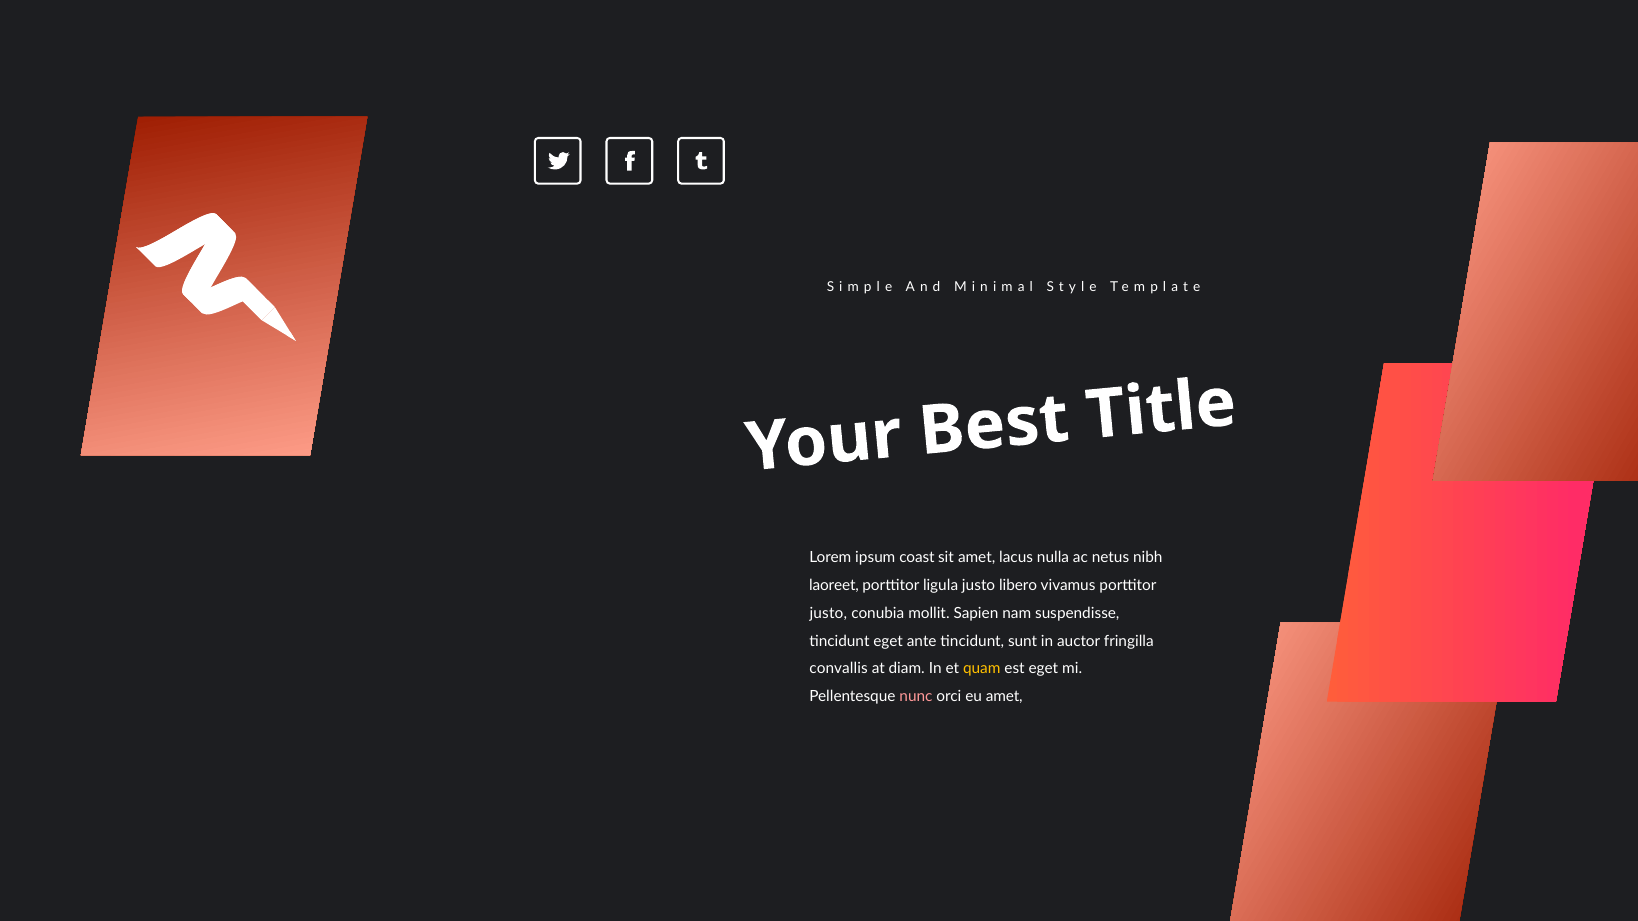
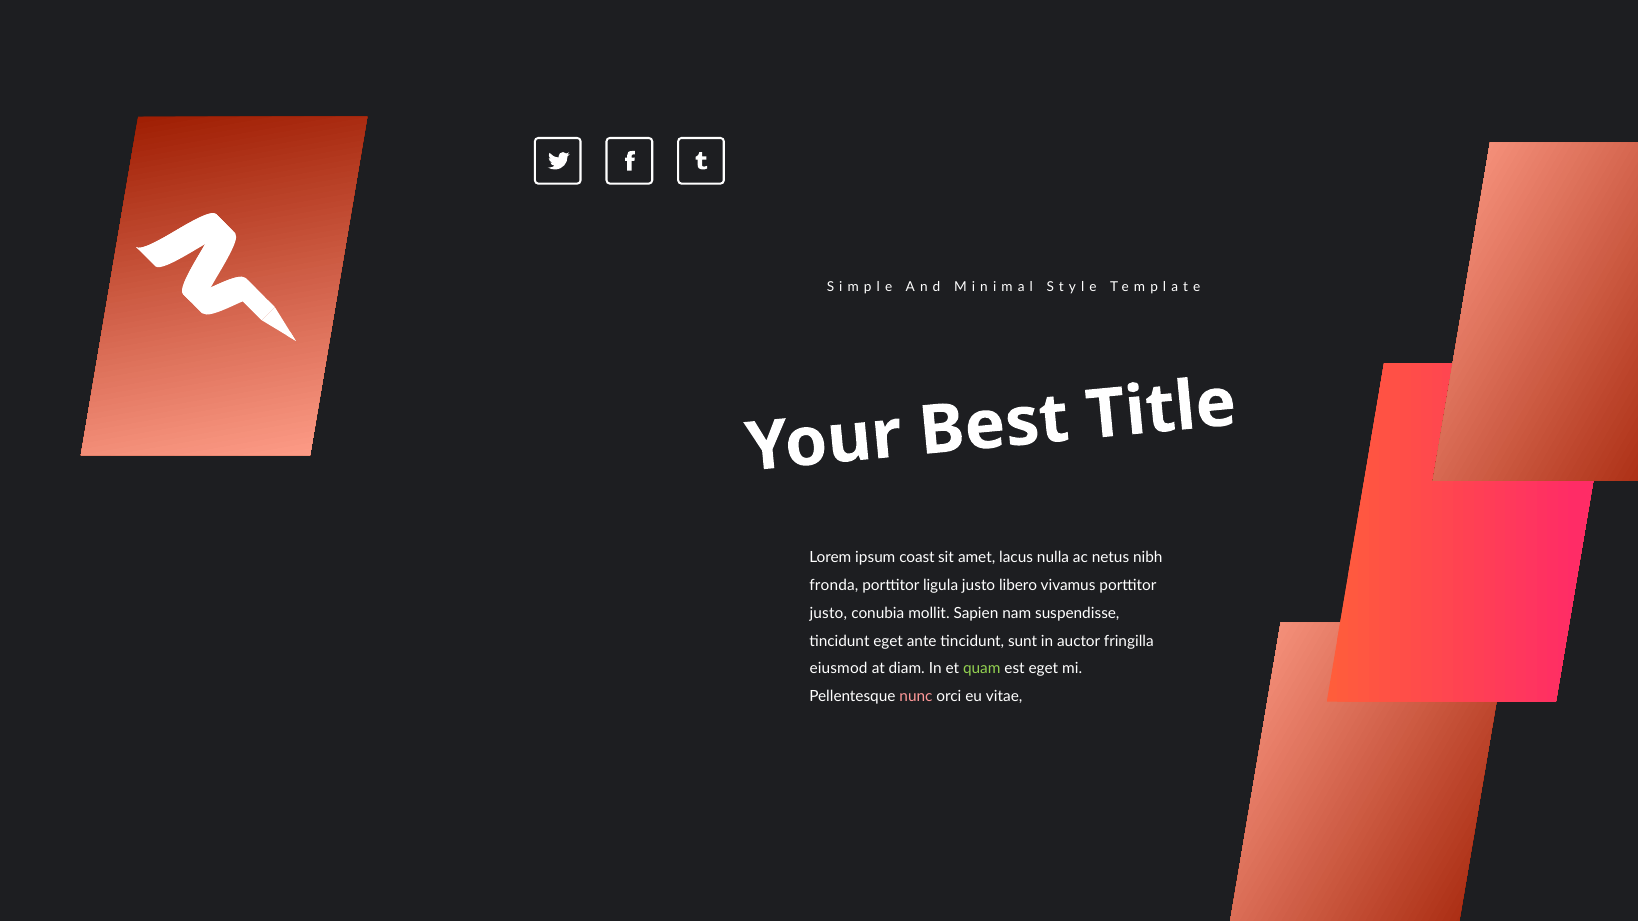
laoreet: laoreet -> fronda (834, 586)
convallis: convallis -> eiusmod (839, 669)
quam colour: yellow -> light green (982, 669)
eu amet: amet -> vitae (1004, 697)
